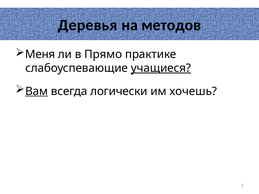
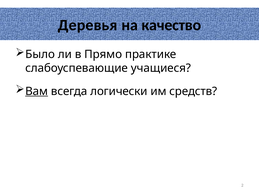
методов: методов -> качество (171, 25)
Меня: Меня -> Было (40, 54)
учащиеся underline: present -> none (161, 68)
хочешь: хочешь -> средств (193, 91)
